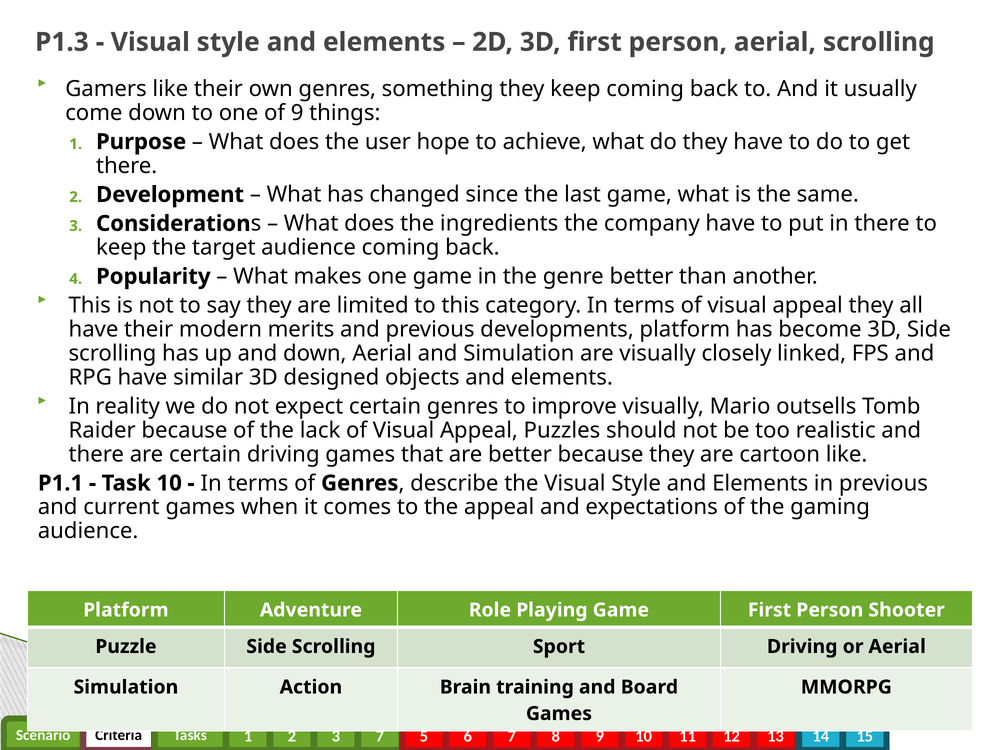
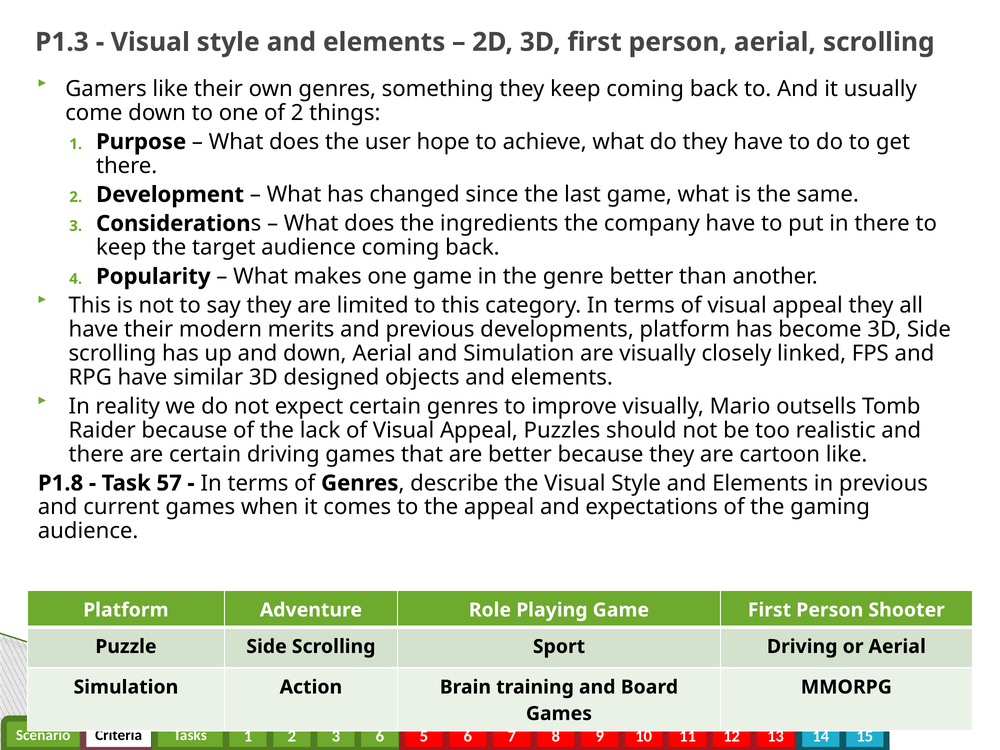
of 9: 9 -> 2 (297, 113)
P1.1: P1.1 -> P1.8 (61, 483)
Task 10: 10 -> 57 (169, 483)
7: 7 -> 6 (380, 736)
